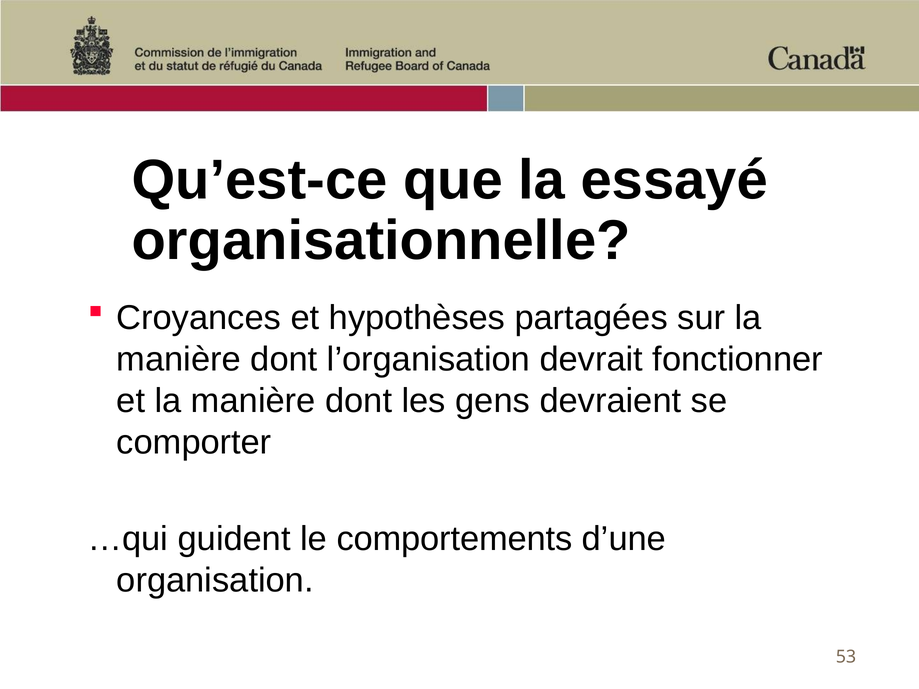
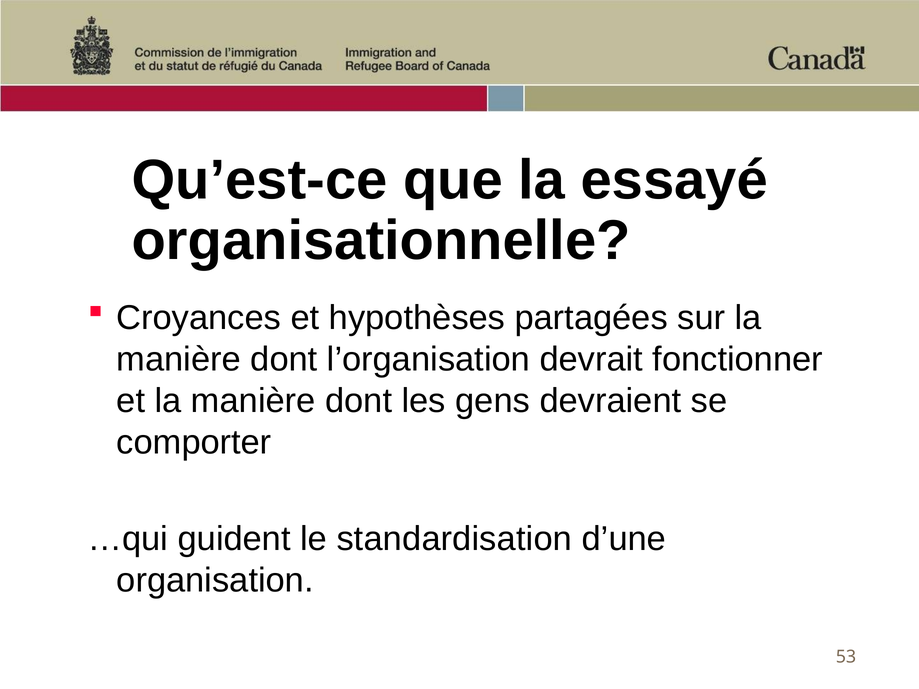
comportements: comportements -> standardisation (454, 539)
